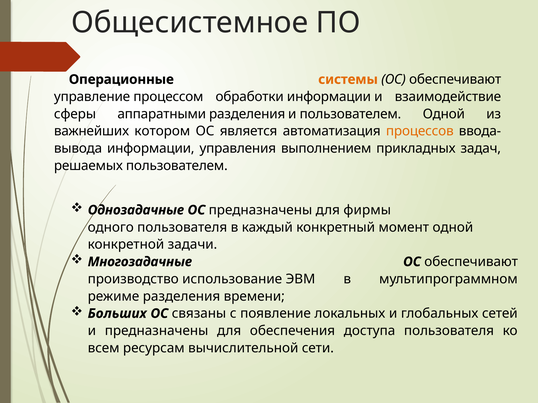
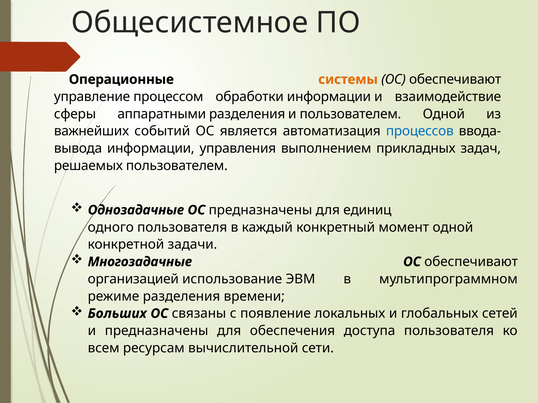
котором: котором -> событий (162, 131)
процессов colour: orange -> blue (420, 131)
фирмы: фирмы -> единиц (367, 210)
производство: производство -> организацией (133, 279)
